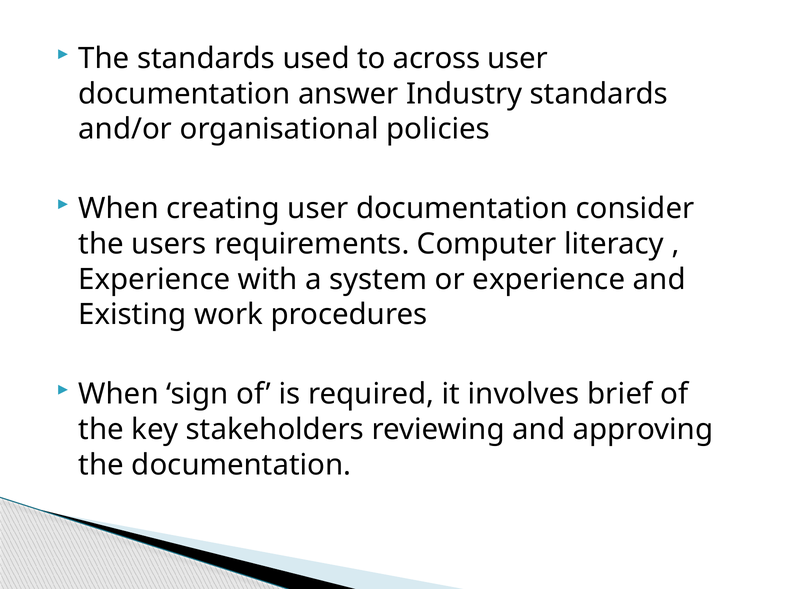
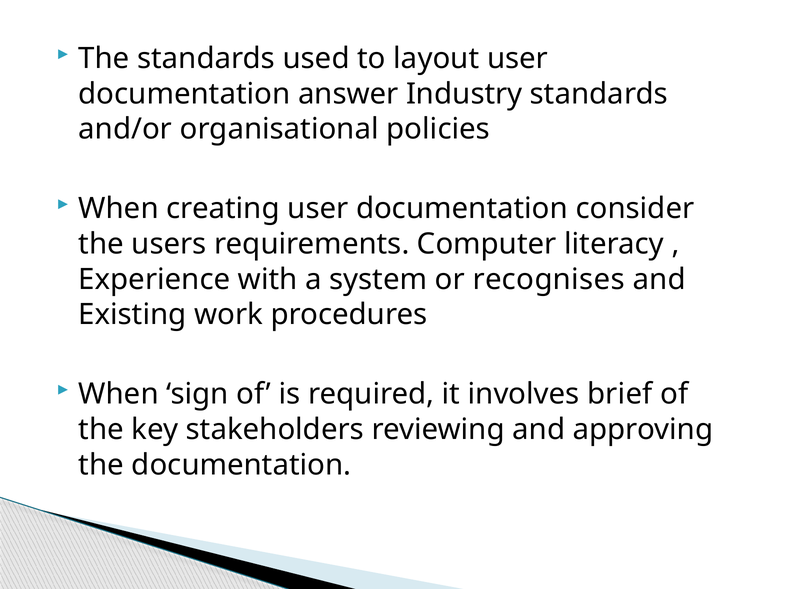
across: across -> layout (436, 58)
or experience: experience -> recognises (549, 279)
